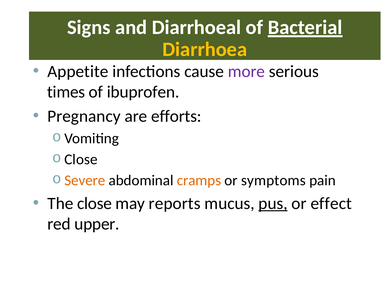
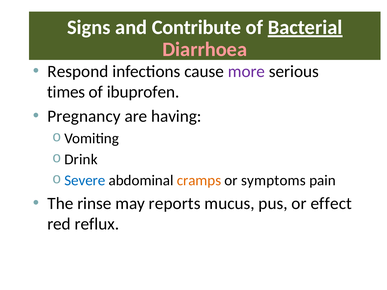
Diarrhoeal: Diarrhoeal -> Contribute (197, 27)
Diarrhoea colour: yellow -> pink (205, 49)
Appetite: Appetite -> Respond (78, 72)
efforts: efforts -> having (176, 116)
Close: Close -> Drink (81, 160)
Severe colour: orange -> blue (85, 181)
The close: close -> rinse (94, 204)
pus underline: present -> none (273, 204)
upper: upper -> reflux (97, 224)
